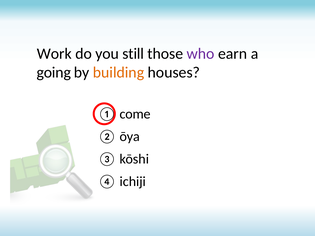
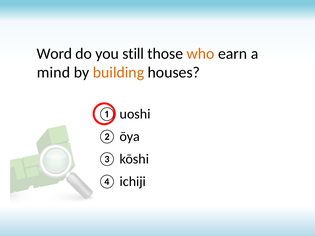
Work: Work -> Word (54, 54)
who colour: purple -> orange (201, 54)
going: going -> mind (54, 73)
come: come -> uoshi (135, 114)
